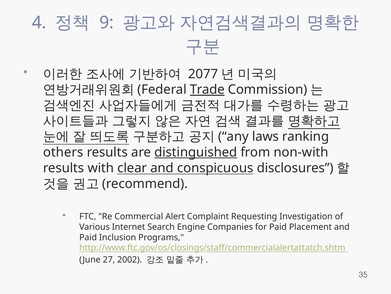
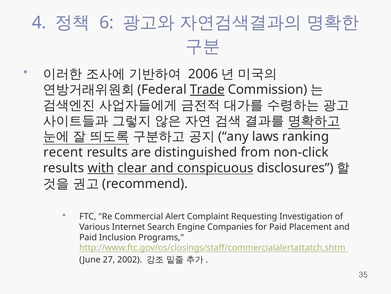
9: 9 -> 6 (107, 23)
2077: 2077 -> 2006 (203, 74)
others: others -> recent (63, 152)
distinguished underline: present -> none (196, 152)
non-with: non-with -> non-click (301, 152)
with underline: none -> present (101, 168)
